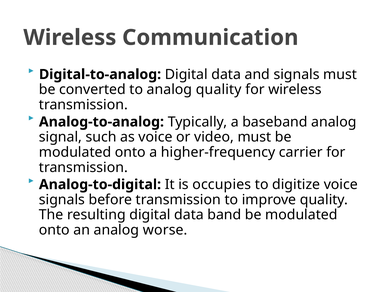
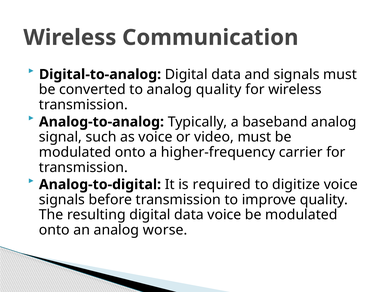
occupies: occupies -> required (222, 185)
data band: band -> voice (224, 215)
